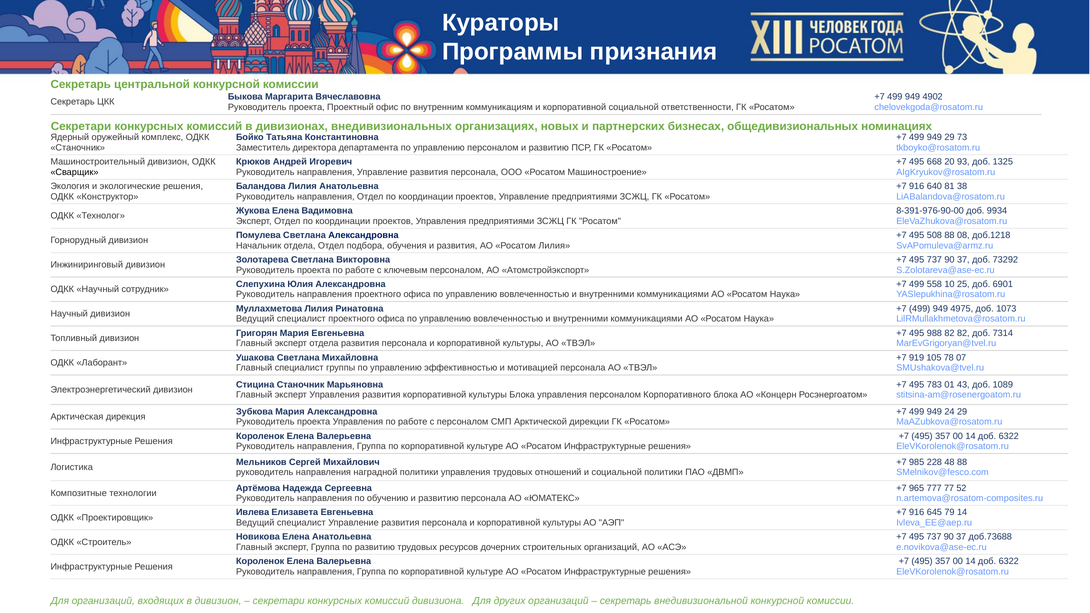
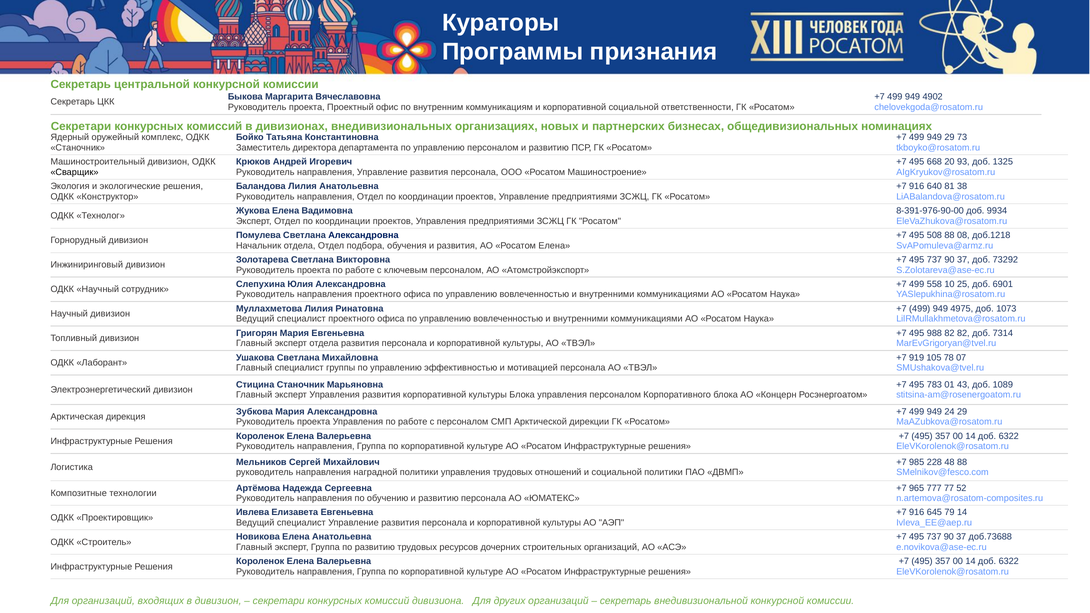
Росатом Лилия: Лилия -> Елена (554, 246)
